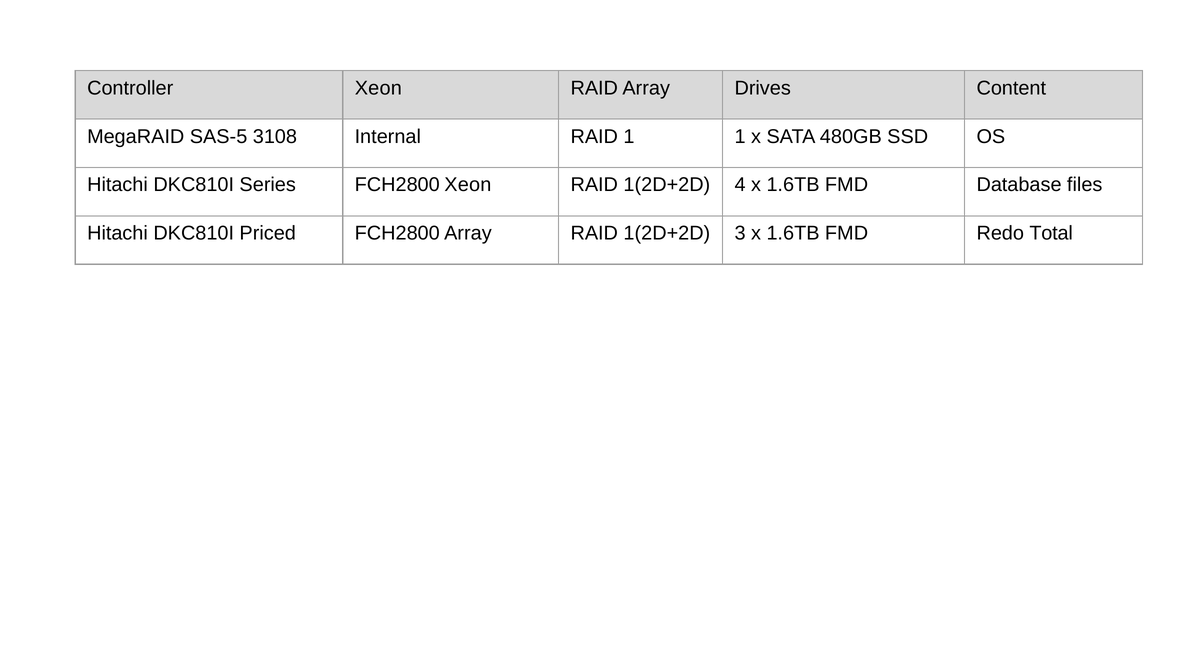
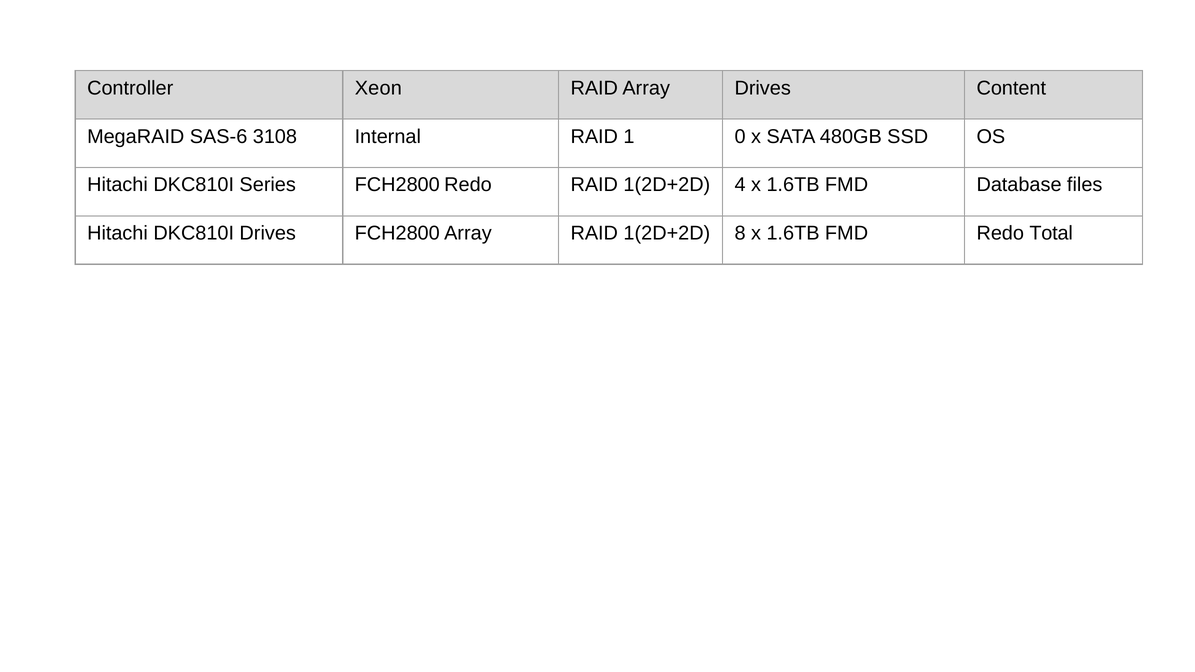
SAS-5: SAS-5 -> SAS-6 (219, 137)
1 1: 1 -> 0 (740, 137)
FCH2800 Xeon: Xeon -> Redo (468, 185)
DKC810I Priced: Priced -> Drives (268, 233)
3: 3 -> 8 (740, 233)
